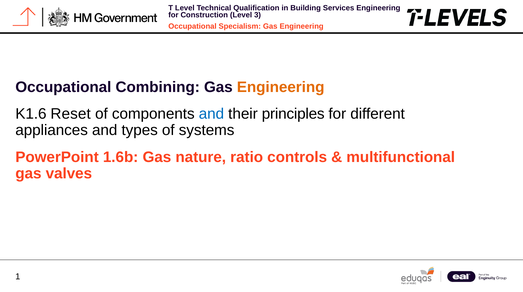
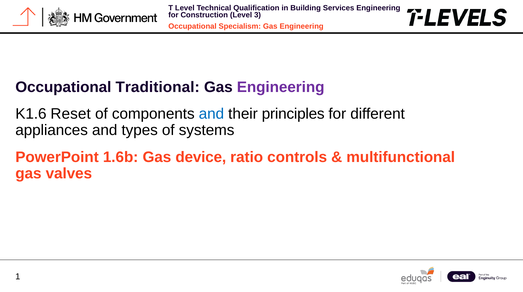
Combining: Combining -> Traditional (158, 87)
Engineering colour: orange -> purple (281, 87)
nature: nature -> device (201, 157)
